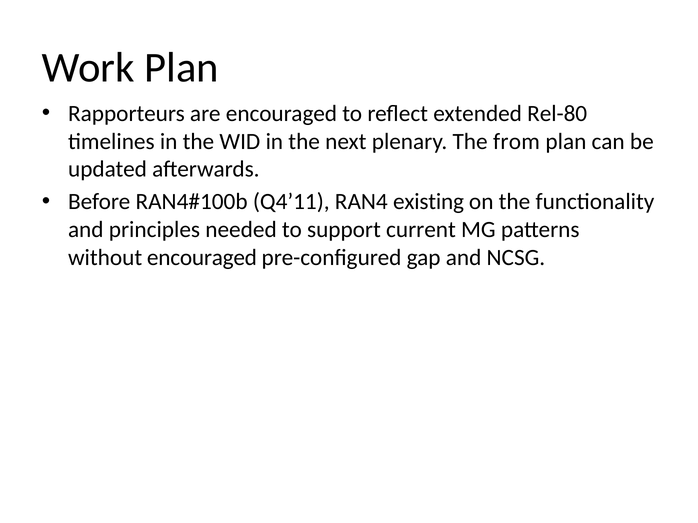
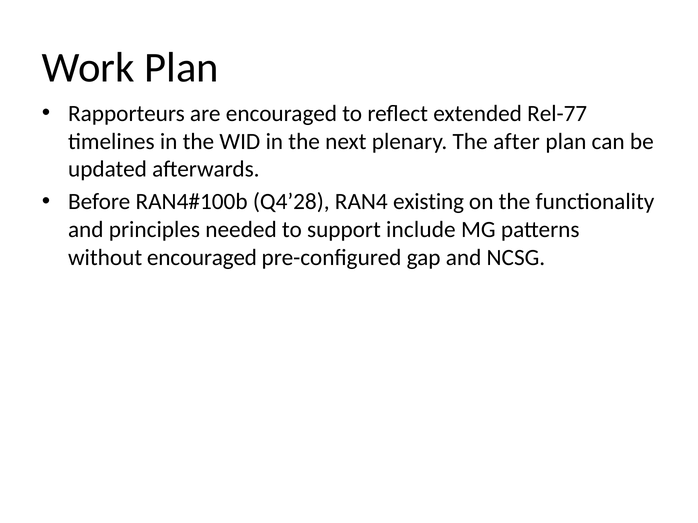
Rel-80: Rel-80 -> Rel-77 (557, 114)
from: from -> after (516, 142)
Q4’11: Q4’11 -> Q4’28 (291, 202)
current: current -> include (421, 230)
